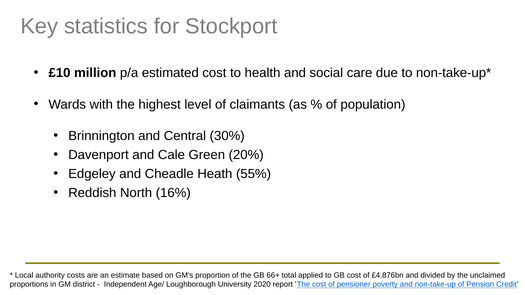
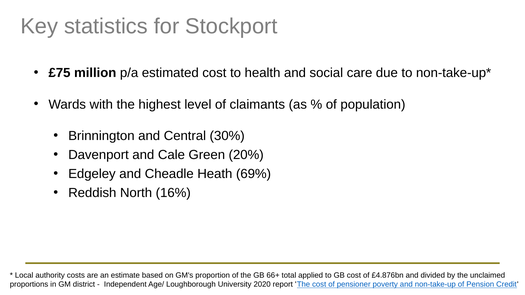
£10: £10 -> £75 (60, 73)
55%: 55% -> 69% (254, 174)
